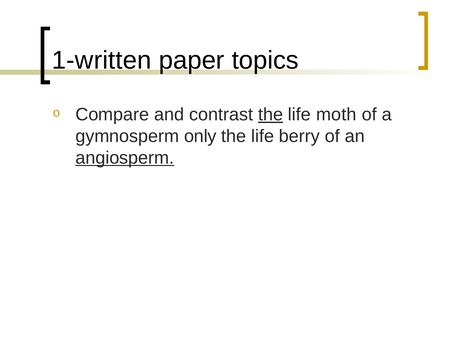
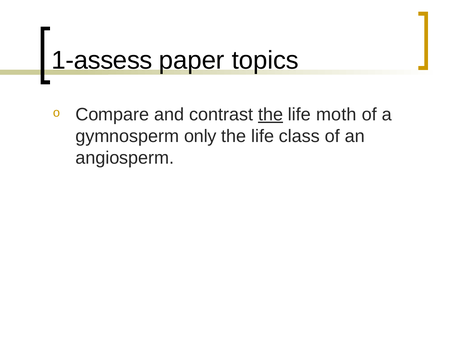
1-written: 1-written -> 1-assess (102, 60)
berry: berry -> class (299, 136)
angiosperm underline: present -> none (125, 158)
